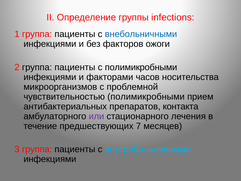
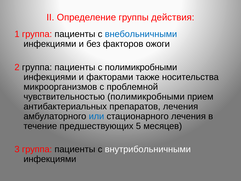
infections: infections -> действия (173, 17)
часов: часов -> также (148, 77)
препаратов контакта: контакта -> лечения (181, 106)
или colour: purple -> blue (96, 116)
7: 7 -> 5 (138, 126)
внутрибольничными colour: light blue -> white (148, 149)
